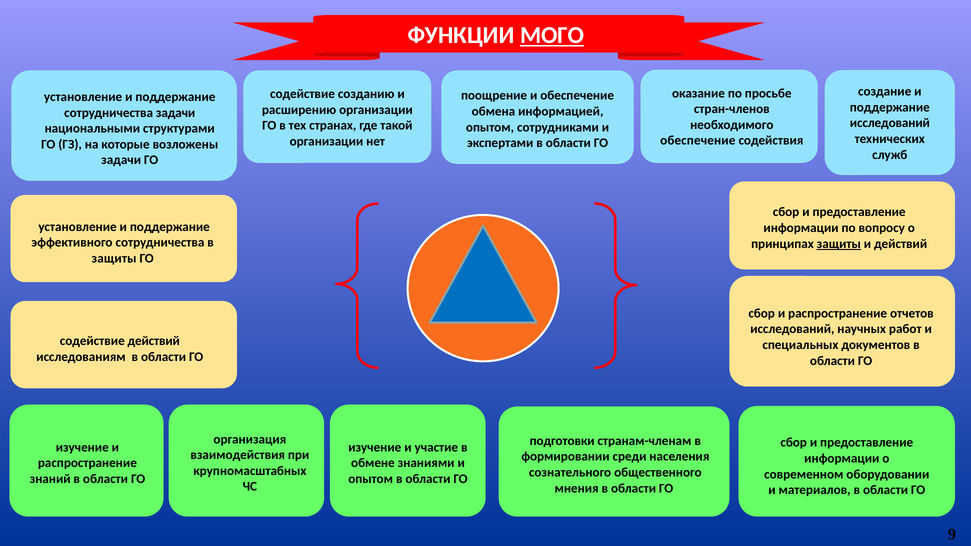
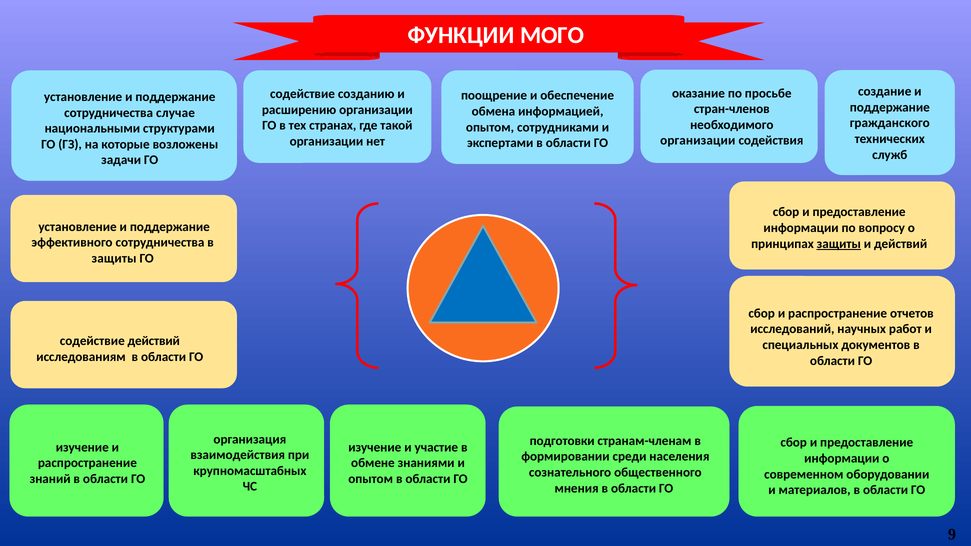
МОГО underline: present -> none (552, 35)
сотрудничества задачи: задачи -> случае (175, 113)
исследований: исследований -> гражданского (890, 123)
обеспечение: обеспечение -> организации (698, 141)
